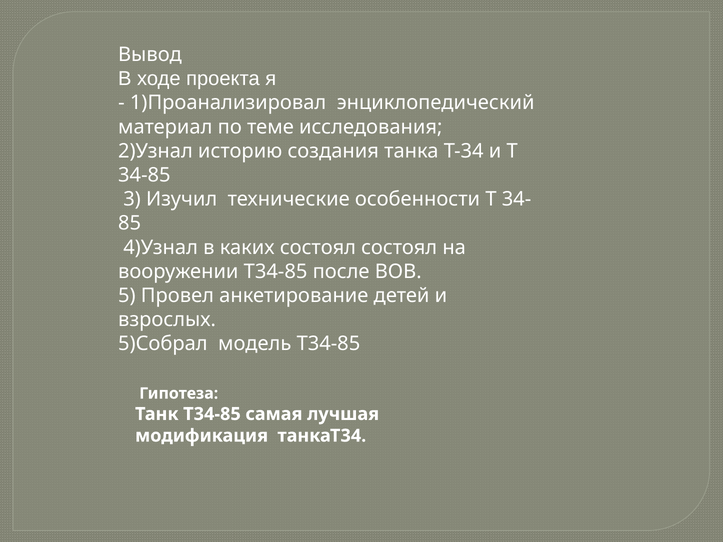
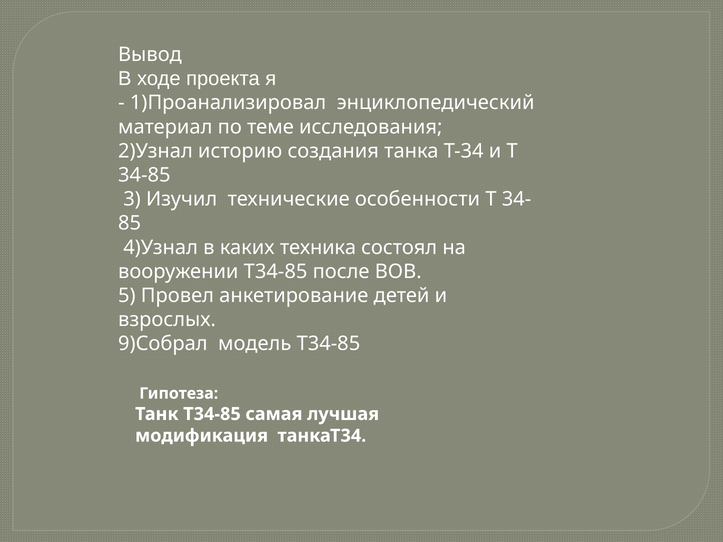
каких состоял: состоял -> техника (318, 248)
5)Собрал: 5)Собрал -> 9)Собрал (163, 344)
